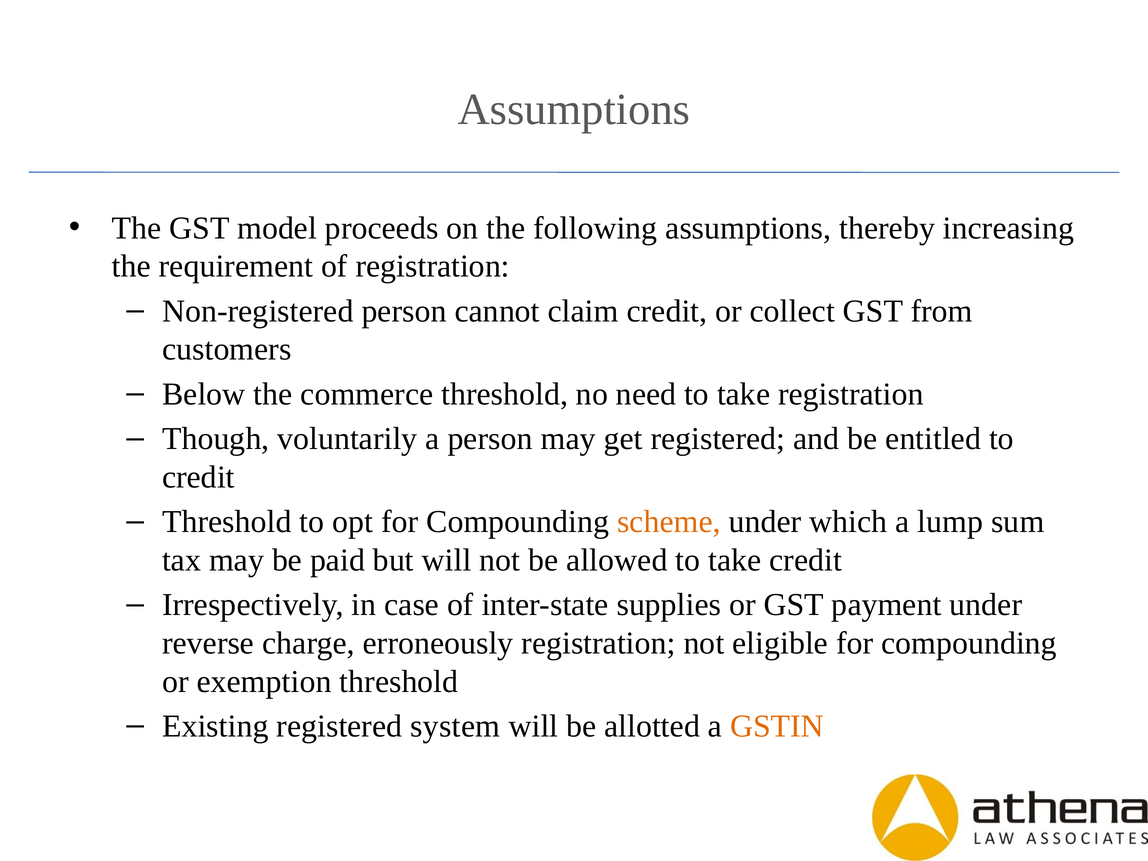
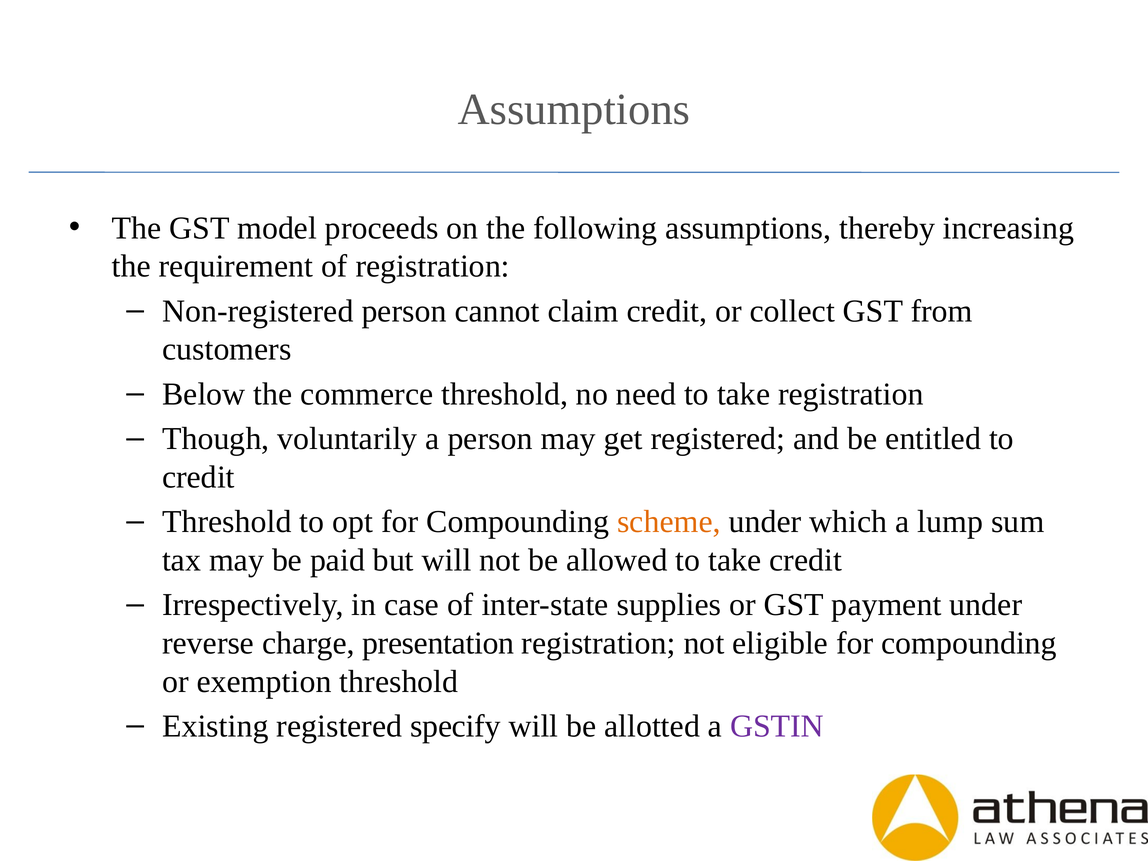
erroneously: erroneously -> presentation (438, 643)
system: system -> specify (456, 726)
GSTIN colour: orange -> purple (777, 726)
